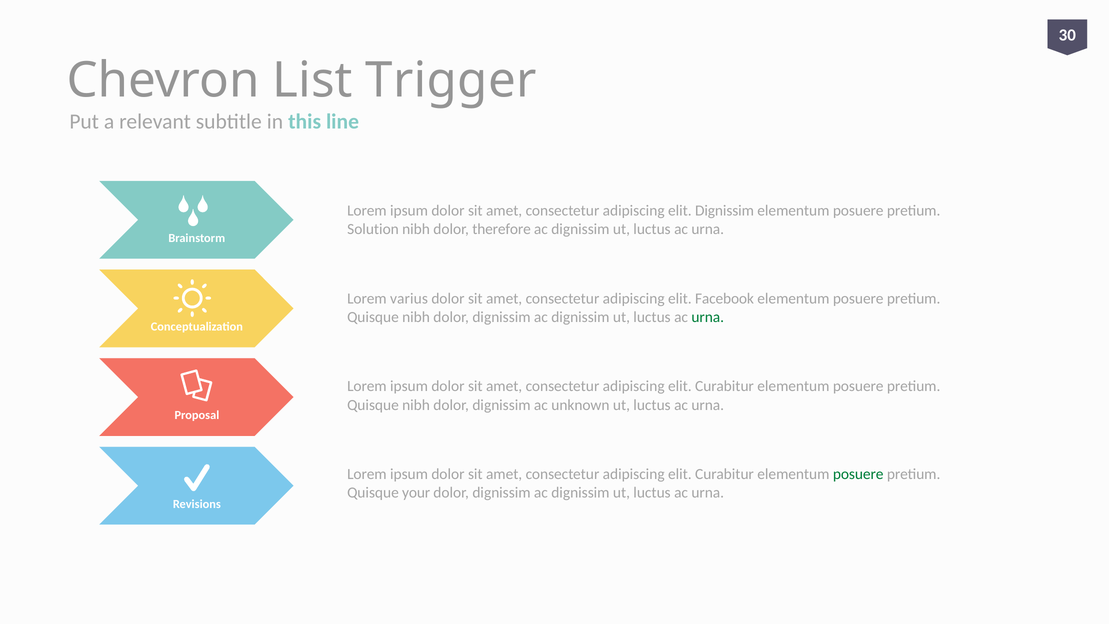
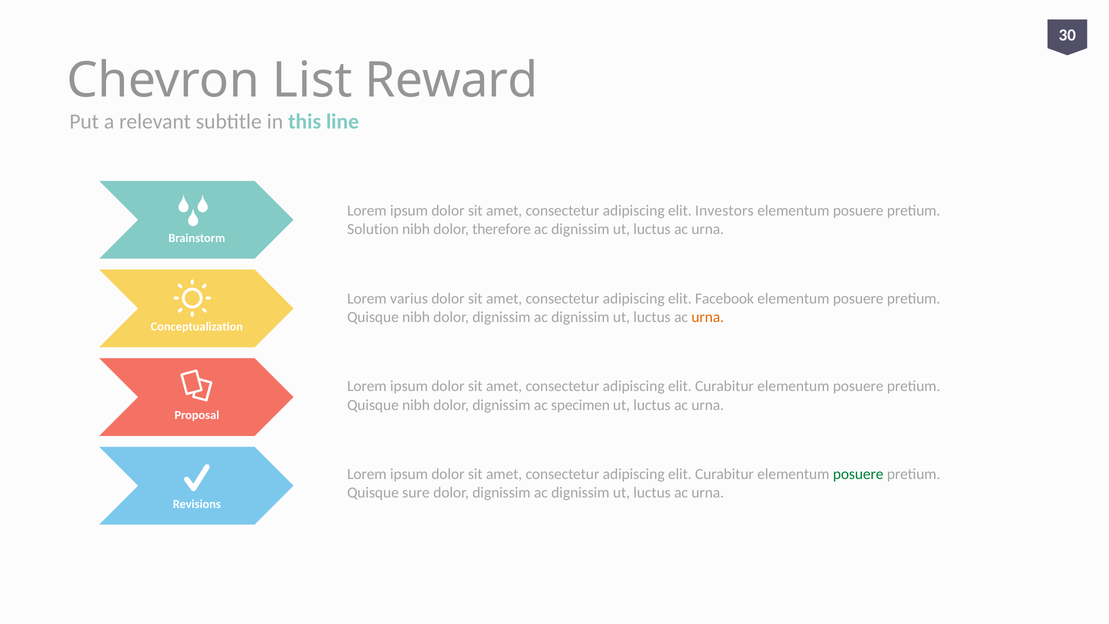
Trigger: Trigger -> Reward (451, 80)
elit Dignissim: Dignissim -> Investors (724, 211)
urna colour: green -> orange (708, 317)
unknown: unknown -> specimen (580, 405)
your: your -> sure (416, 493)
